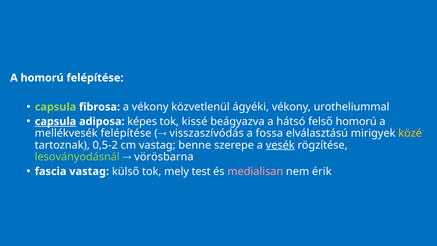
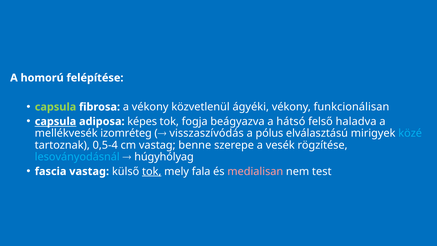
urotheliummal: urotheliummal -> funkcionálisan (351, 107)
kissé: kissé -> fogja (195, 121)
felső homorú: homorú -> haladva (356, 121)
mellékvesék felépítése: felépítése -> izomréteg (126, 133)
fossa: fossa -> pólus (269, 133)
közé colour: yellow -> light blue (410, 133)
0,5-2: 0,5-2 -> 0,5-4 (105, 145)
vesék underline: present -> none (280, 145)
lesoványodásnál colour: light green -> light blue (77, 157)
vörösbarna: vörösbarna -> húgyhólyag (164, 157)
tok underline: none -> present (152, 171)
test: test -> fala (201, 171)
érik: érik -> test (322, 171)
